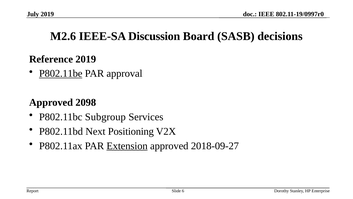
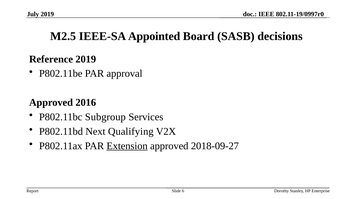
M2.6: M2.6 -> M2.5 (63, 36)
Discussion: Discussion -> Appointed (154, 36)
P802.11be underline: present -> none (61, 73)
2098: 2098 -> 2016 (86, 102)
Positioning: Positioning -> Qualifying (131, 131)
